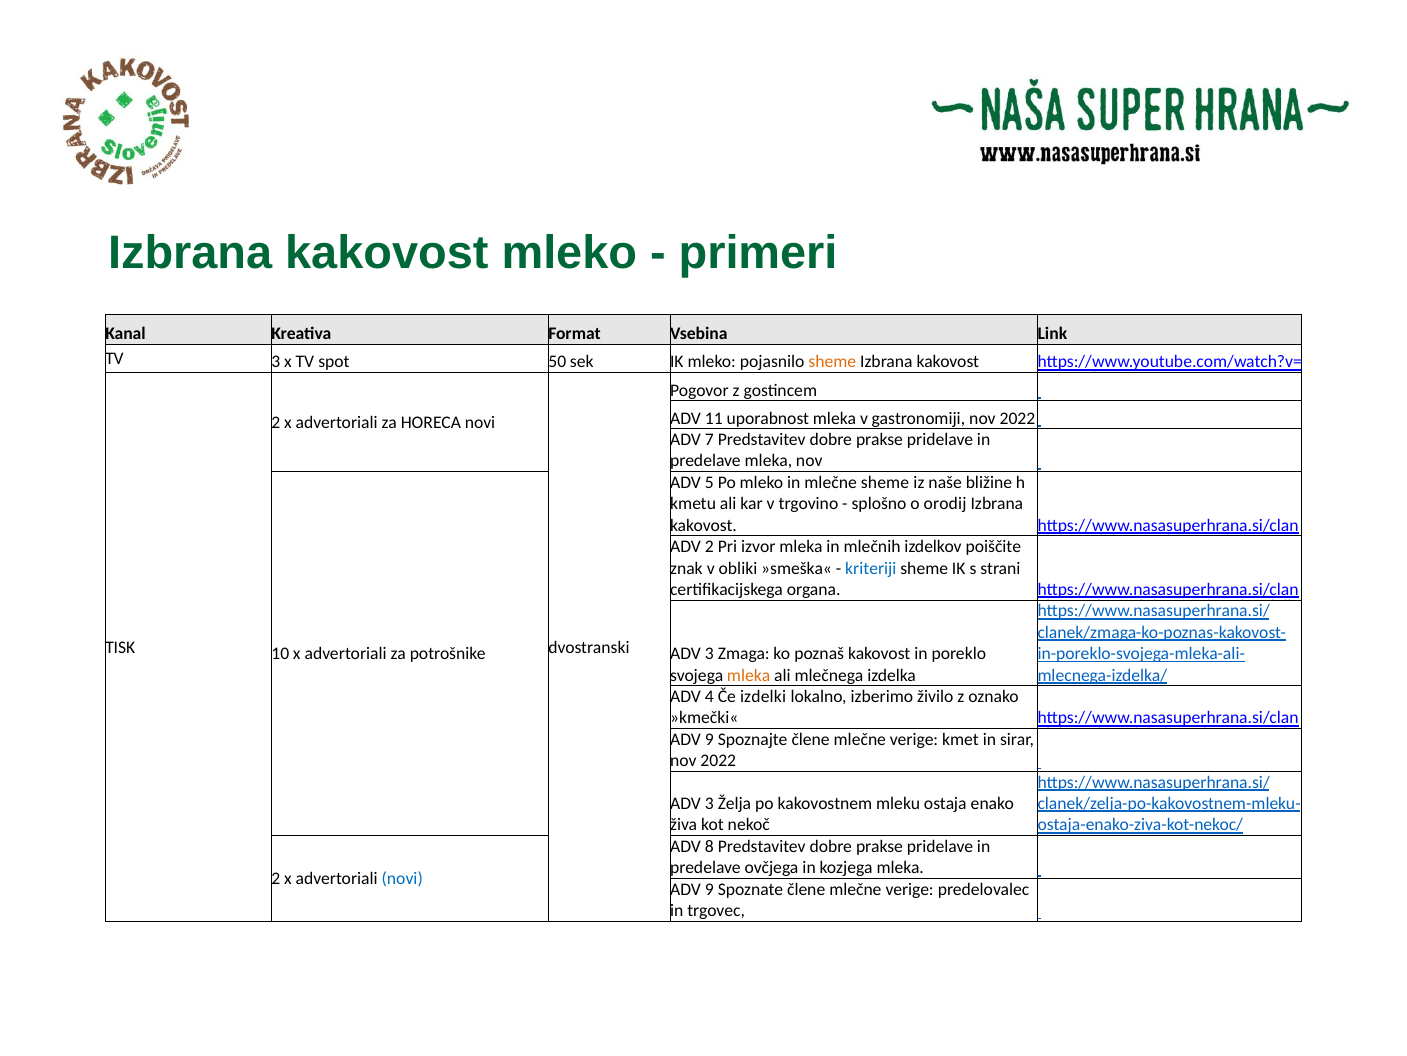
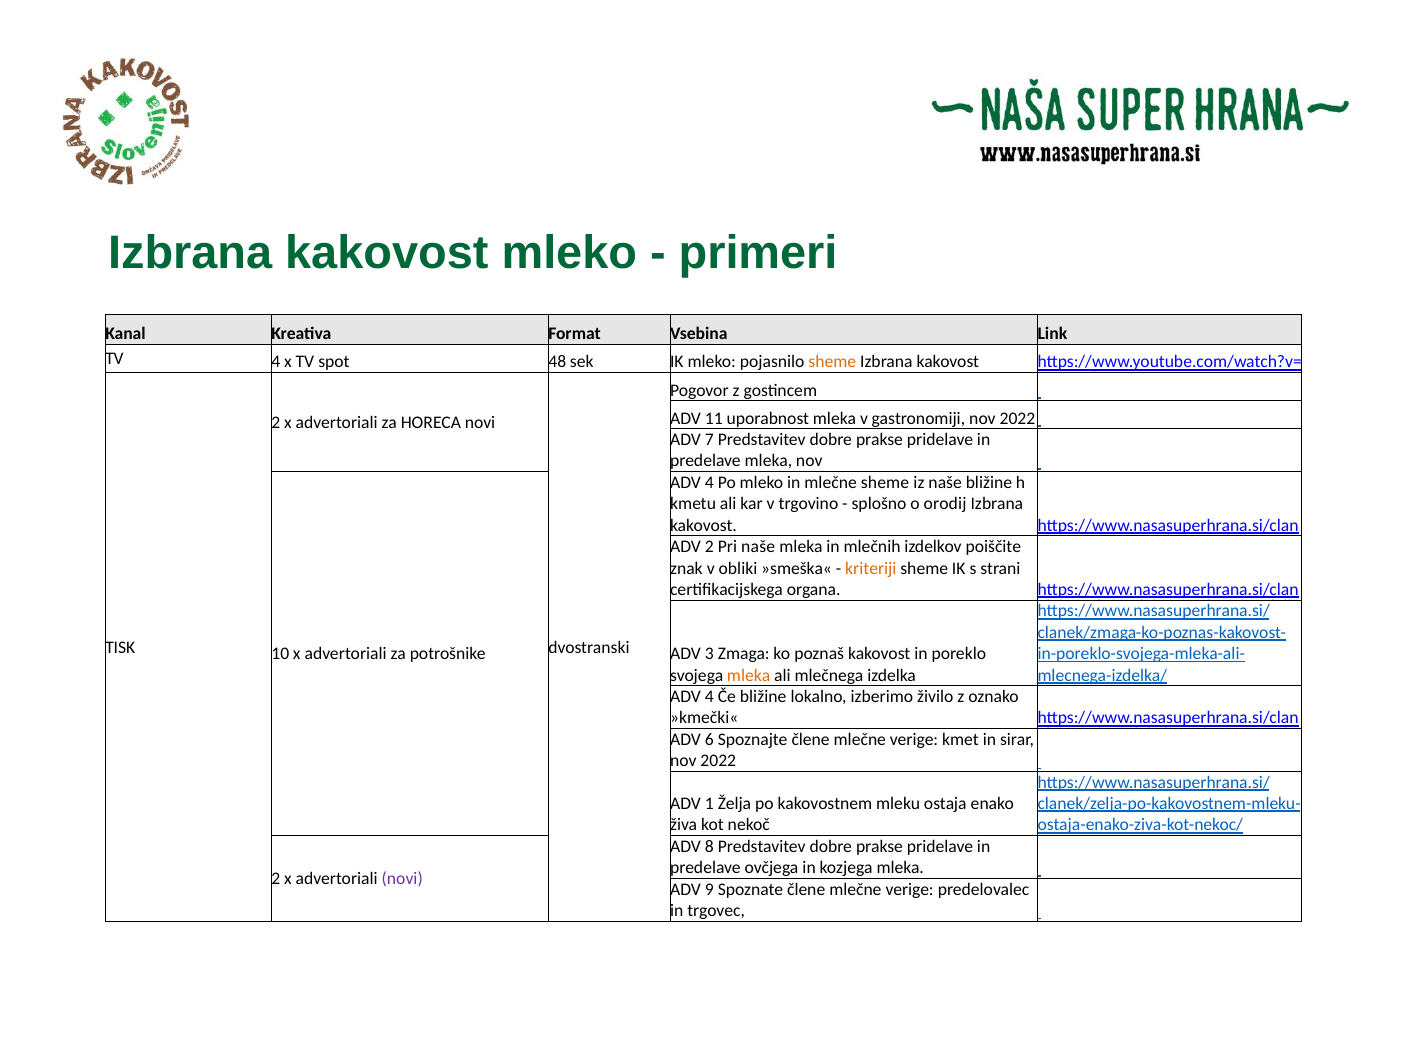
TV 3: 3 -> 4 (276, 362)
50: 50 -> 48 (557, 362)
5: 5 -> 4 (709, 482)
Pri izvor: izvor -> naše (758, 546)
kriteriji colour: blue -> orange (871, 568)
Če izdelki: izdelki -> bližine (763, 696)
9: 9 -> 6 (709, 739)
3: 3 -> 1 (709, 803)
novi colour: blue -> purple (402, 878)
